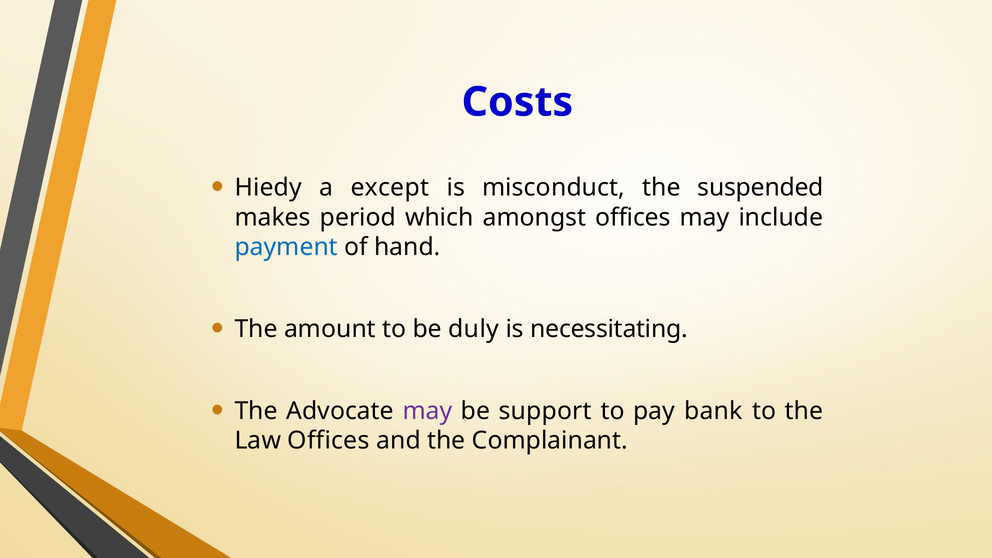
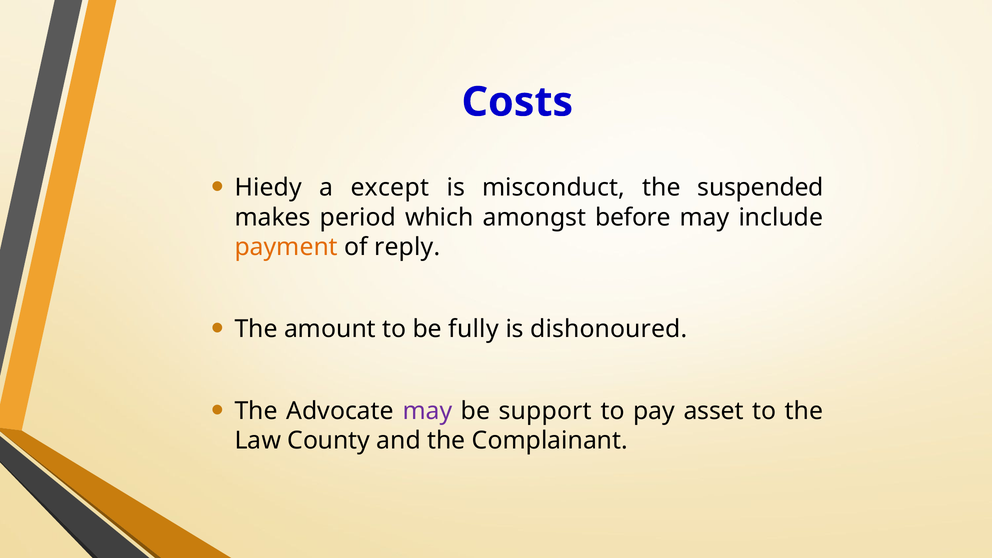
amongst offices: offices -> before (633, 218)
payment colour: blue -> orange (286, 247)
hand: hand -> reply (407, 247)
duly: duly -> fully (474, 329)
necessitating: necessitating -> dishonoured (609, 329)
bank: bank -> asset (714, 411)
Law Offices: Offices -> County (329, 441)
